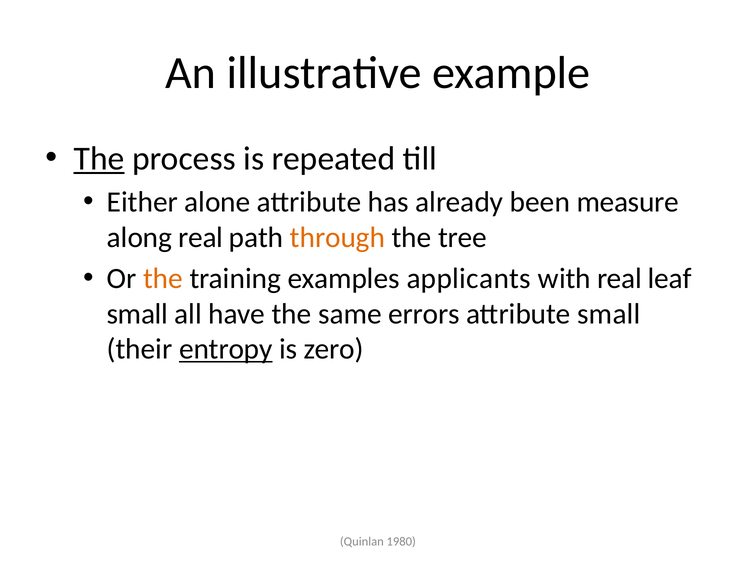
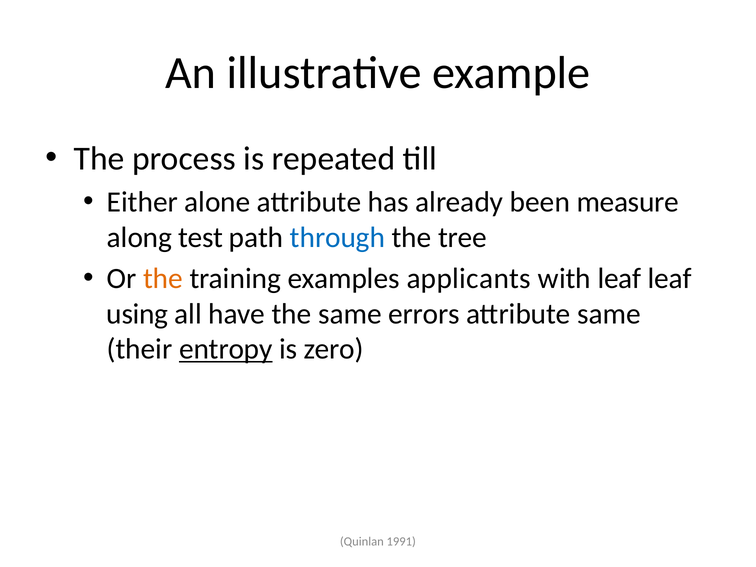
The underline: present -> none (99, 159)
along real: real -> test (201, 237)
through colour: orange -> blue (338, 237)
with real: real -> leaf (619, 278)
small: small -> using (137, 314)
attribute small: small -> same (609, 314)
1980: 1980 -> 1991 (401, 541)
